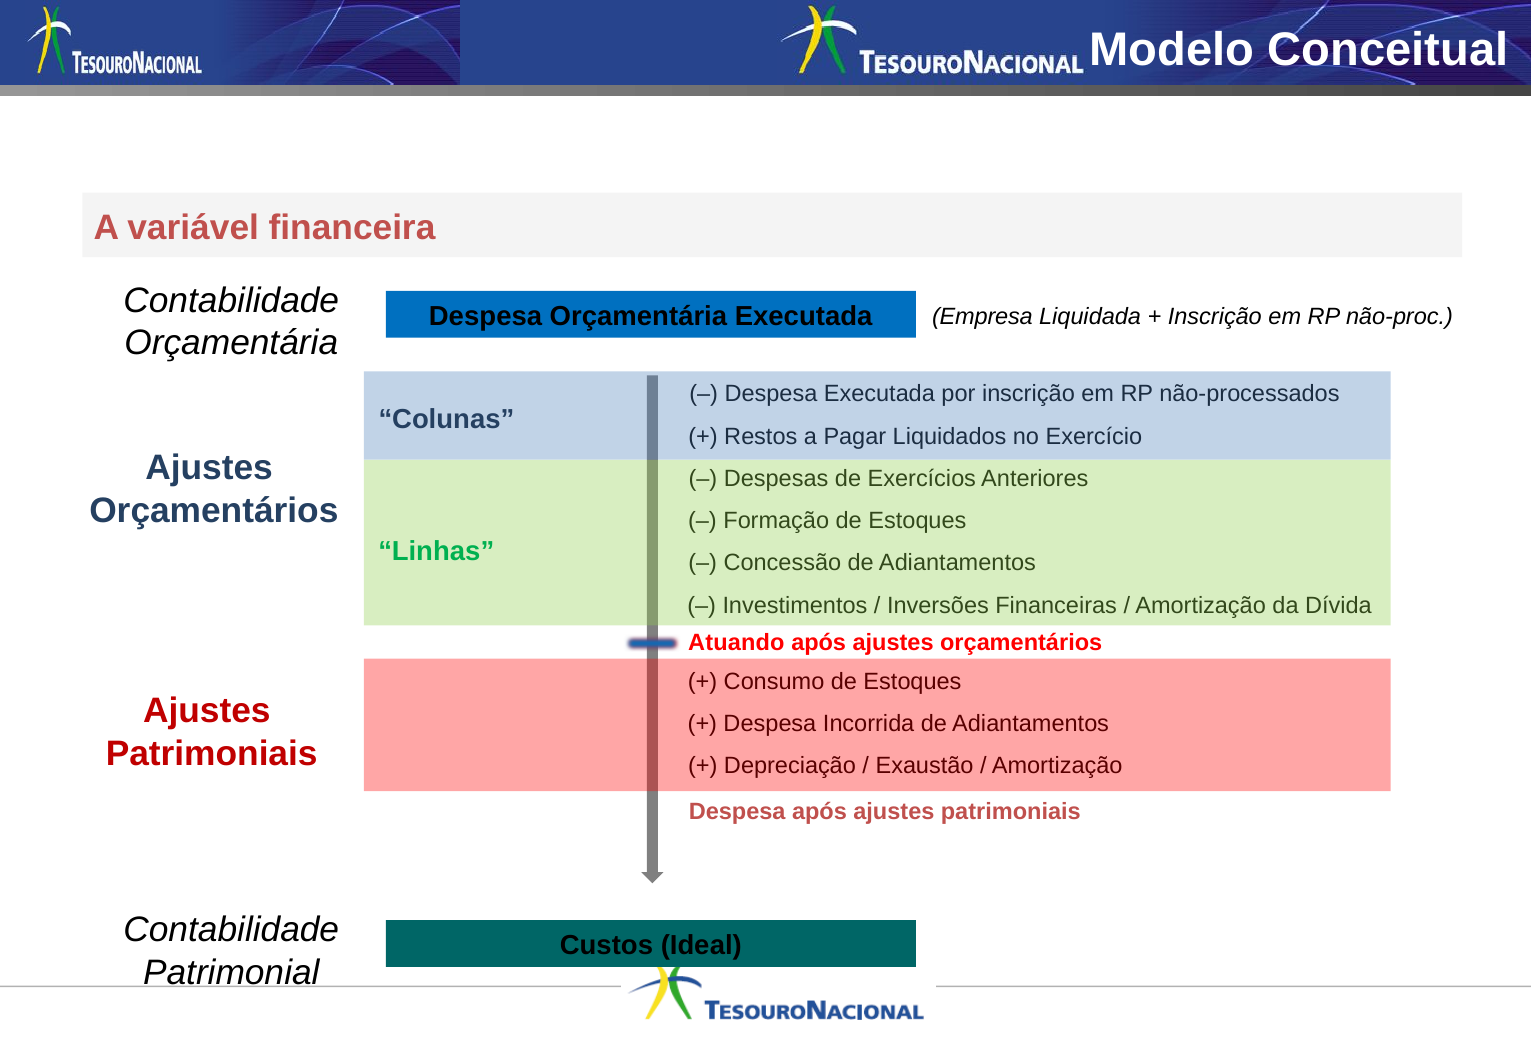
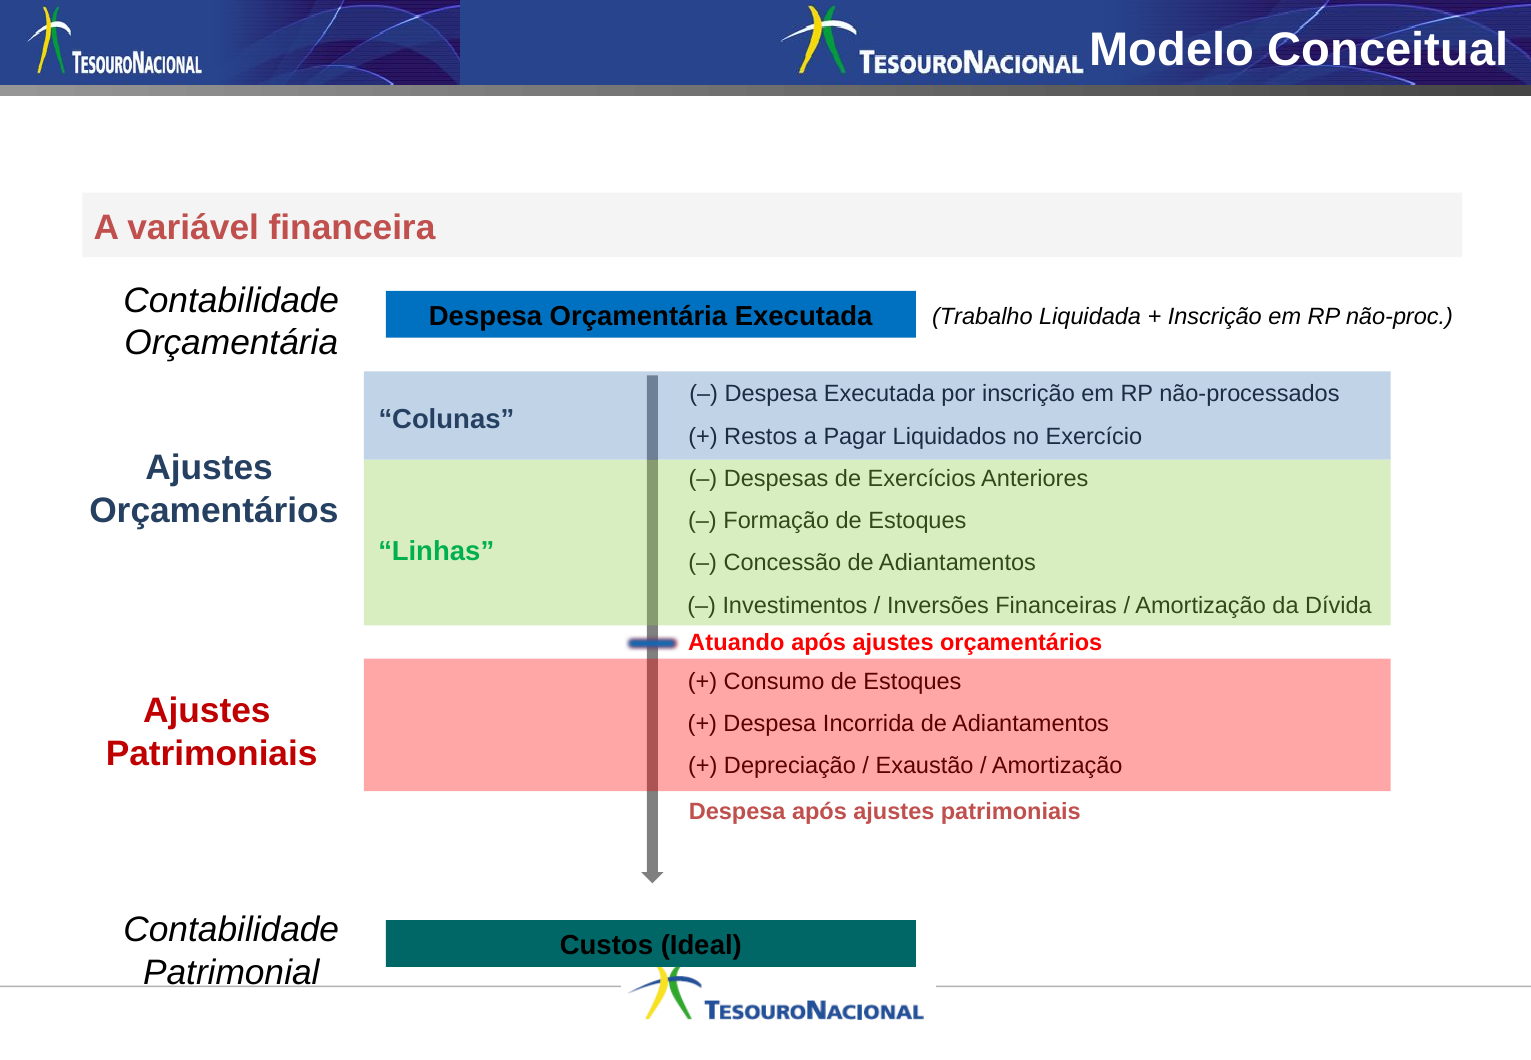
Empresa: Empresa -> Trabalho (982, 317)
